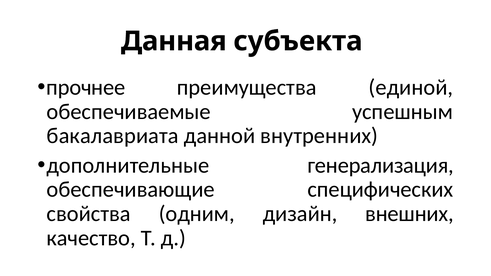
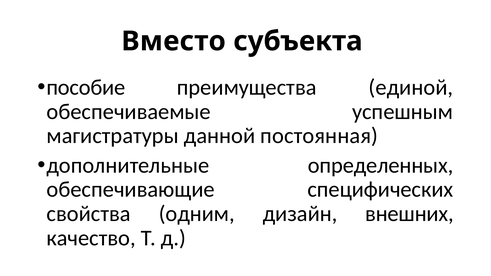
Данная: Данная -> Вместо (174, 41)
прочнее: прочнее -> пособие (86, 87)
бакалавриата: бакалавриата -> магистратуры (113, 136)
внутренних: внутренних -> постоянная (319, 136)
генерализация: генерализация -> определенных (381, 165)
